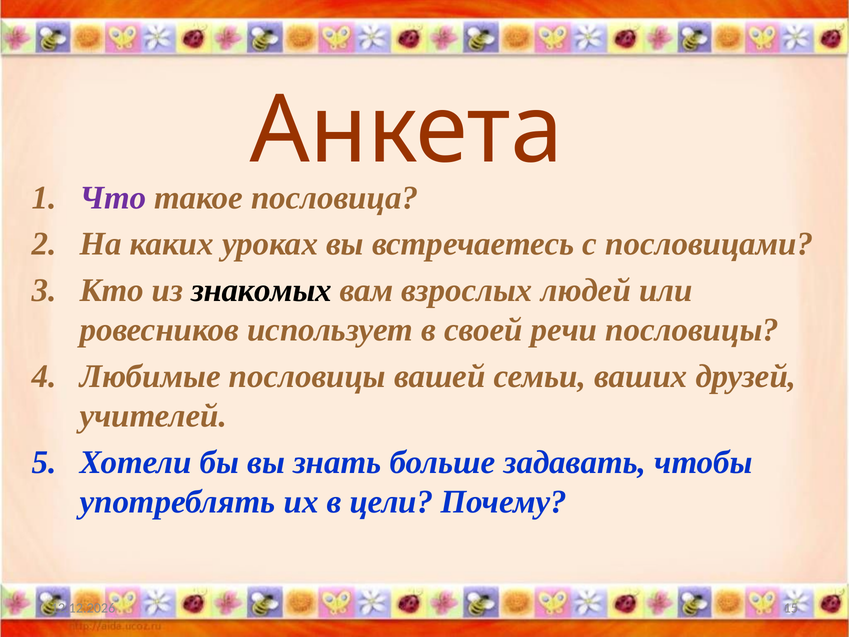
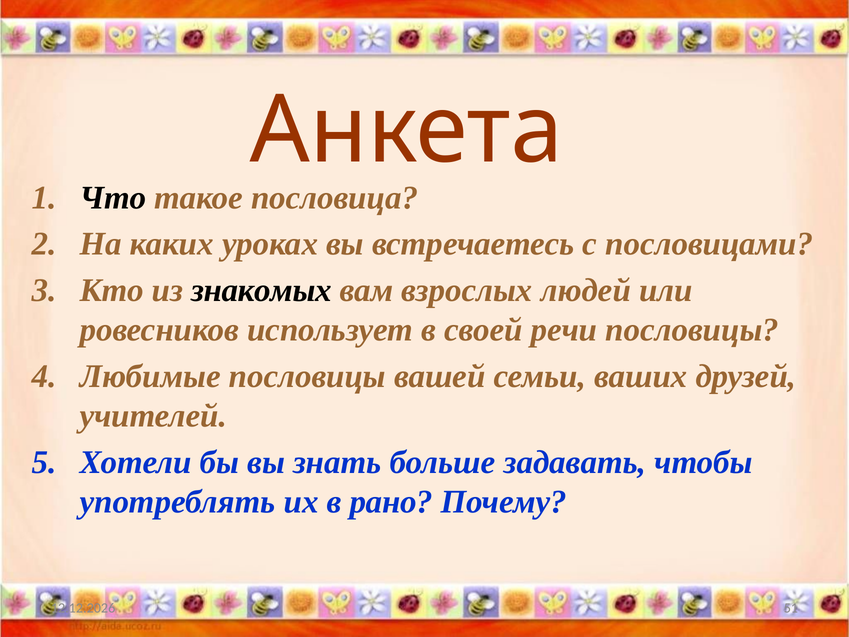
Что colour: purple -> black (113, 198)
цели: цели -> рано (391, 502)
15: 15 -> 51 (791, 608)
